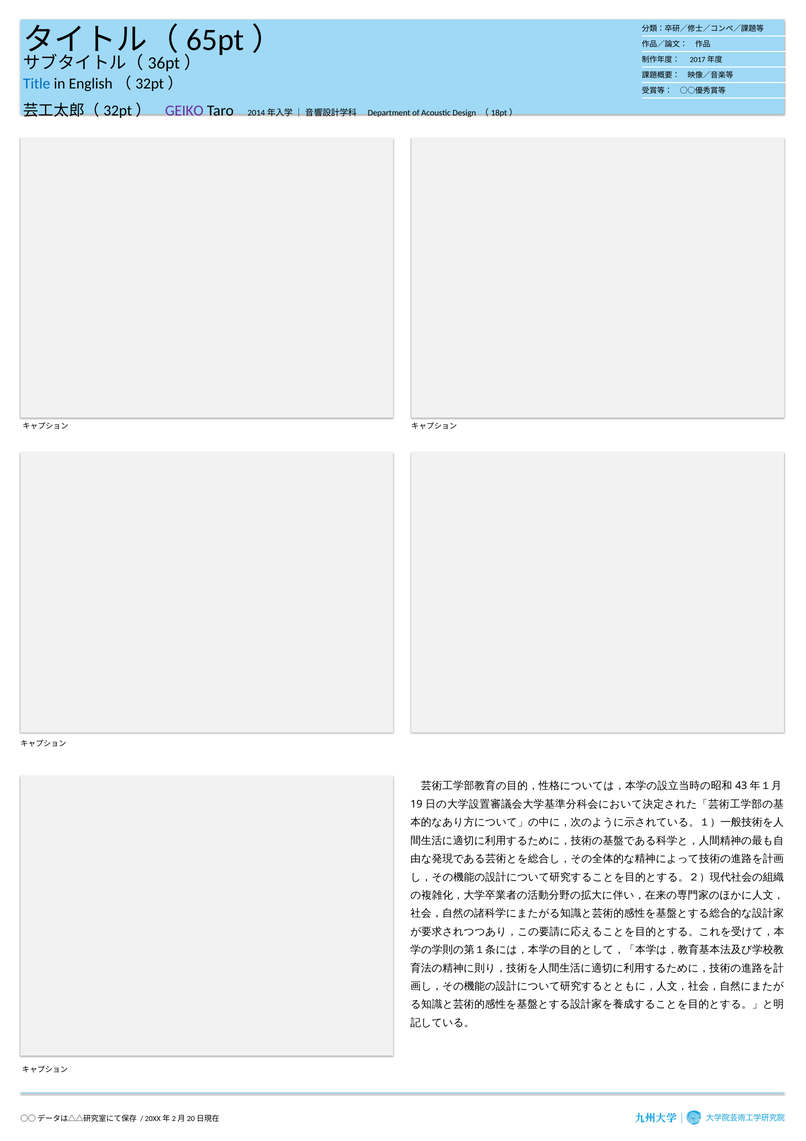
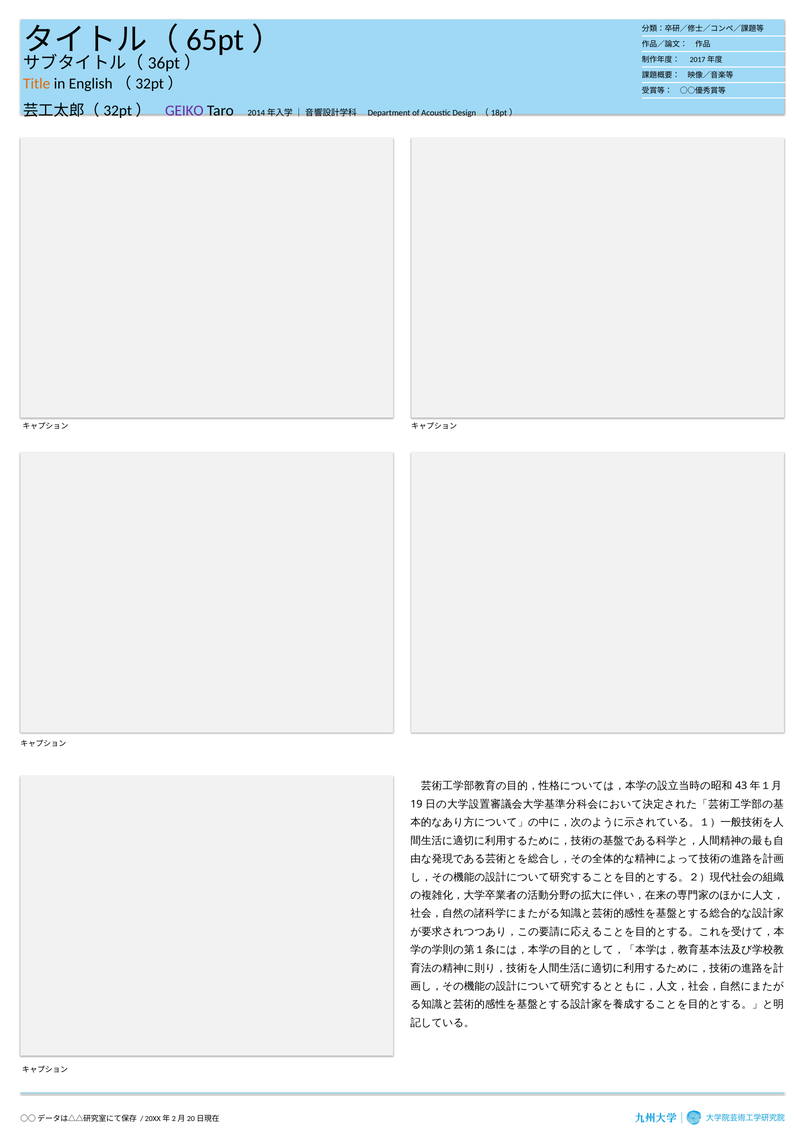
Title colour: blue -> orange (37, 84)
